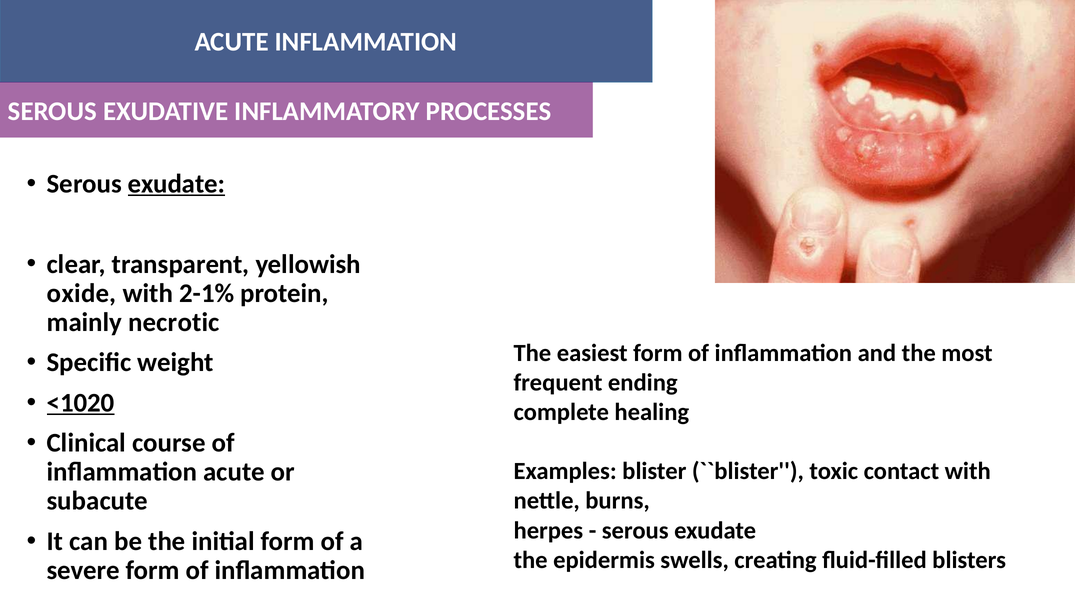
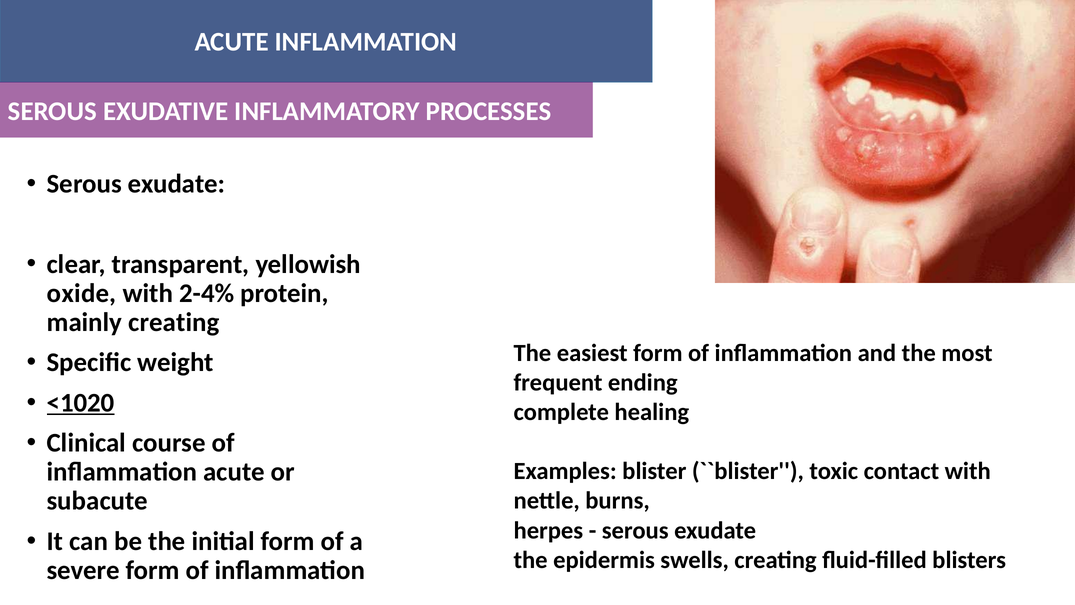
exudate underline: present -> none (176, 184)
2-1%: 2-1% -> 2-4% (207, 293)
mainly necrotic: necrotic -> creating (174, 322)
